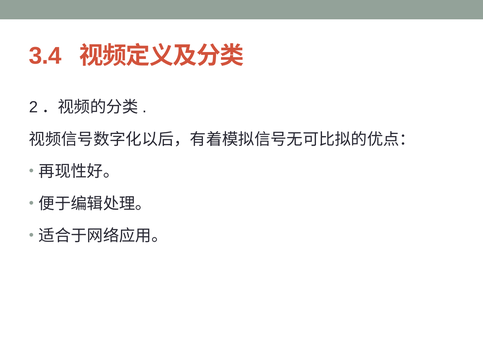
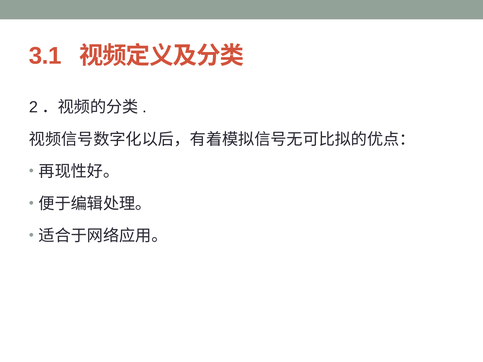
3.4: 3.4 -> 3.1 (45, 56)
